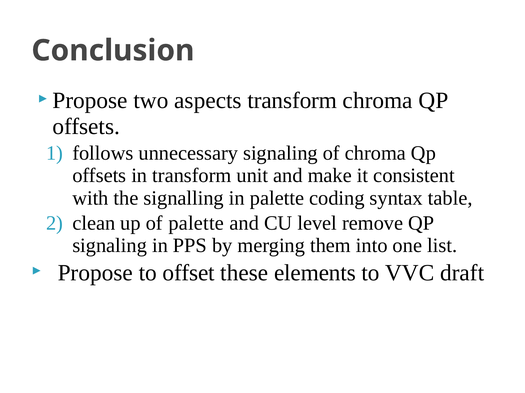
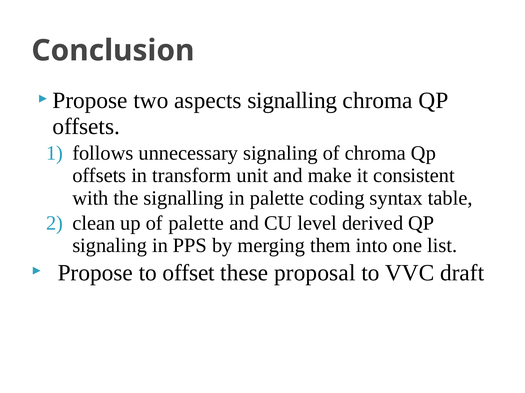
aspects transform: transform -> signalling (292, 101)
remove: remove -> derived (373, 223)
elements: elements -> proposal (315, 273)
